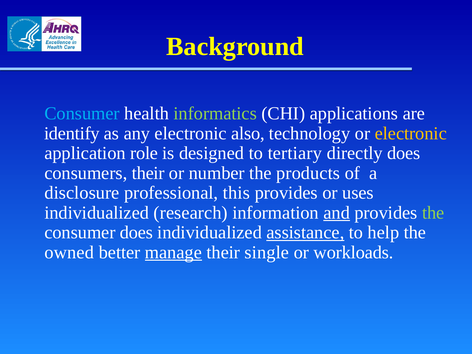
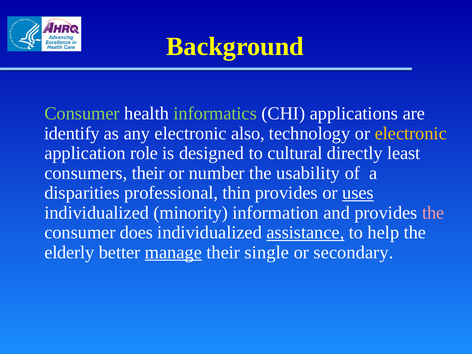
Consumer colour: light blue -> light green (82, 114)
tertiary: tertiary -> cultural (295, 153)
directly does: does -> least (404, 153)
products: products -> usability (308, 173)
disclosure: disclosure -> disparities (82, 193)
this: this -> thin (237, 193)
uses underline: none -> present (358, 193)
research: research -> minority (191, 213)
and underline: present -> none (337, 213)
the colour: light green -> pink (433, 213)
owned: owned -> elderly (69, 252)
workloads: workloads -> secondary (353, 252)
